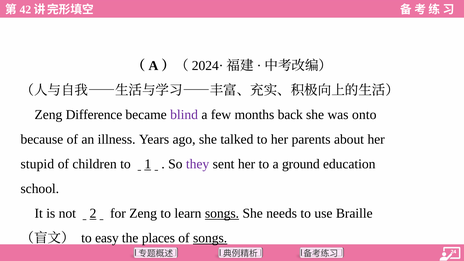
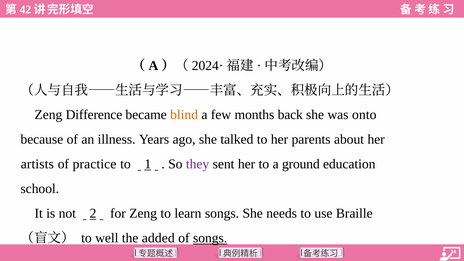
blind colour: purple -> orange (184, 115)
stupid: stupid -> artists (37, 164)
children: children -> practice (95, 164)
songs underline: present -> none (222, 213)
easy: easy -> well (107, 238)
places: places -> added (158, 238)
